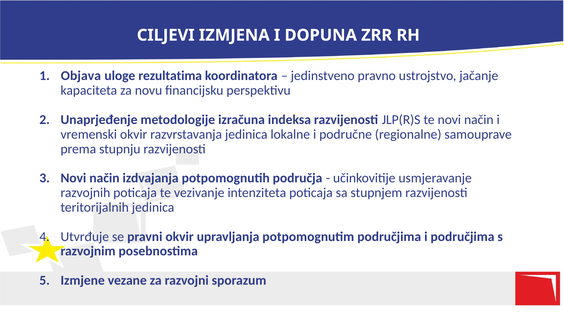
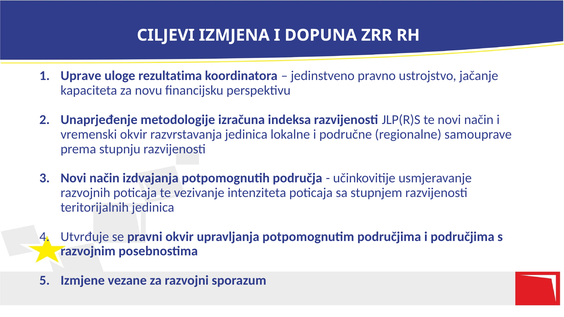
Objava: Objava -> Uprave (81, 76)
